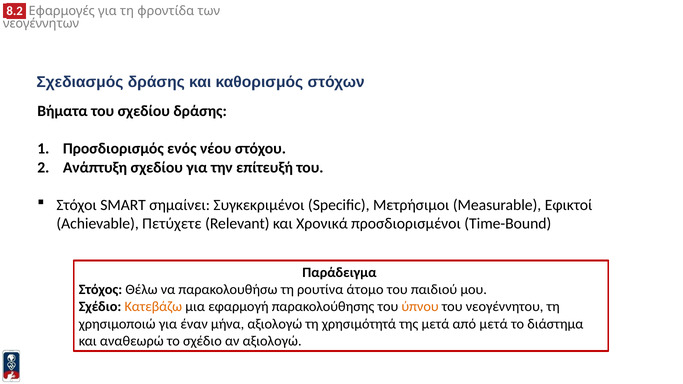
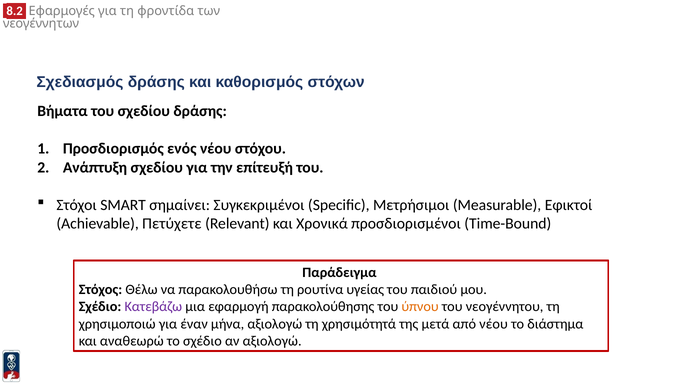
άτομο: άτομο -> υγείας (365, 290)
Κατεβάζω colour: orange -> purple (153, 307)
από μετά: μετά -> νέου (494, 324)
